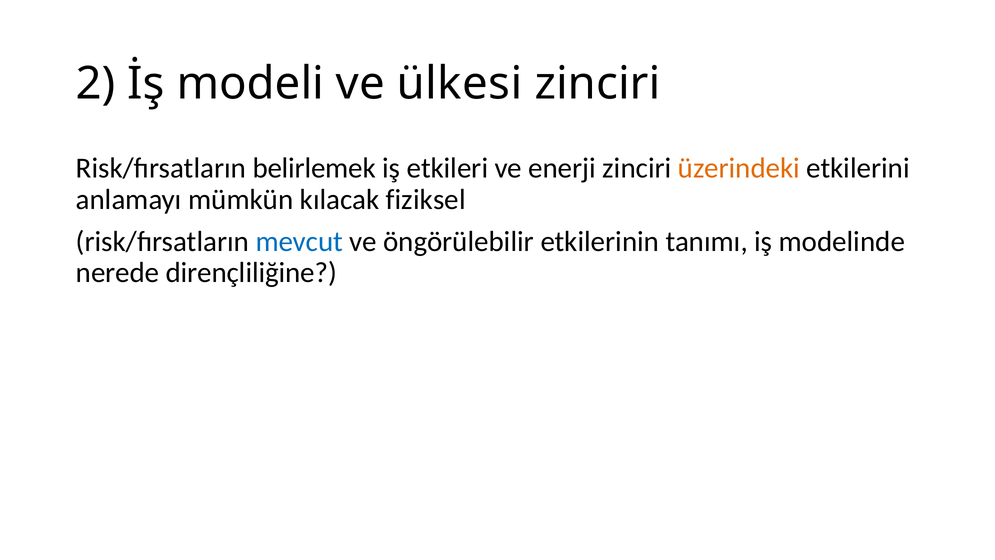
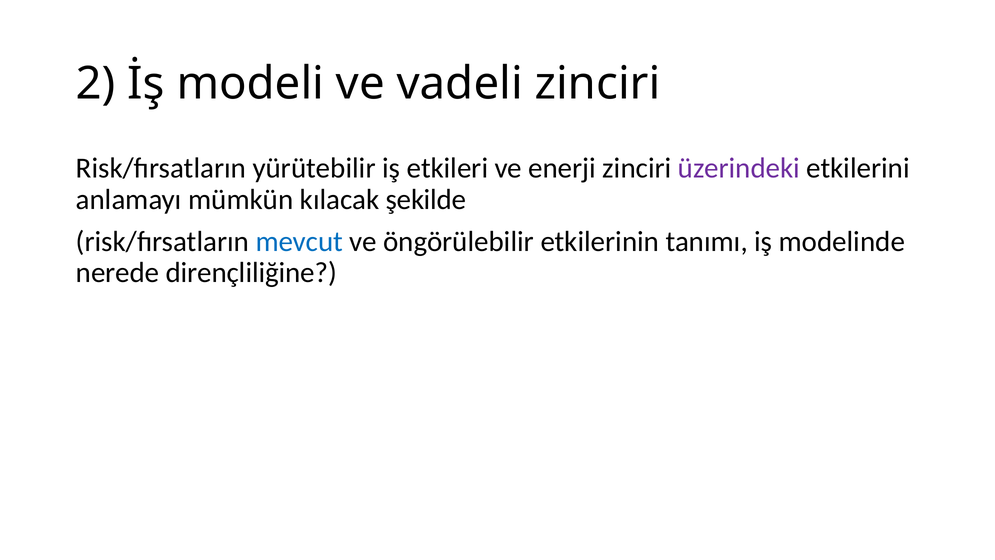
ülkesi: ülkesi -> vadeli (460, 84)
belirlemek: belirlemek -> yürütebilir (314, 168)
üzerindeki colour: orange -> purple (739, 168)
fiziksel: fiziksel -> şekilde (426, 200)
